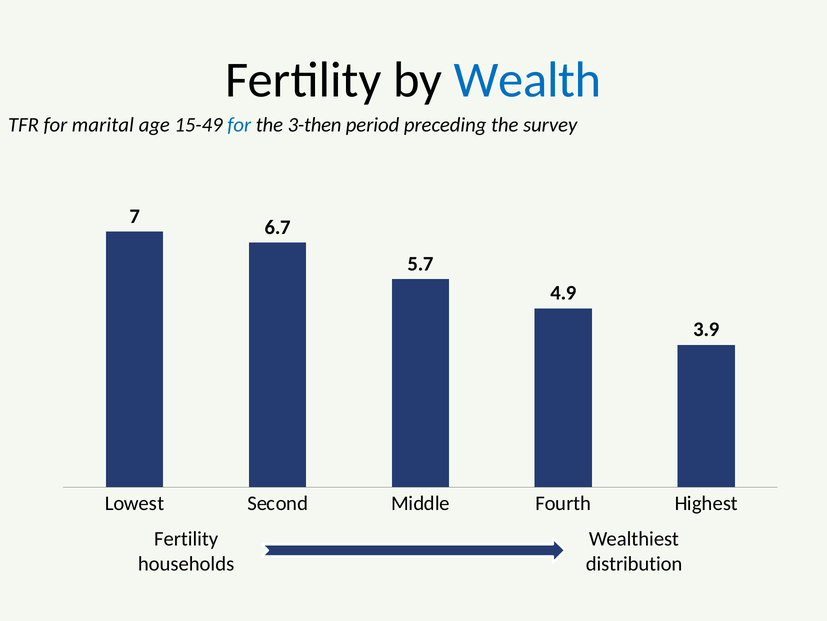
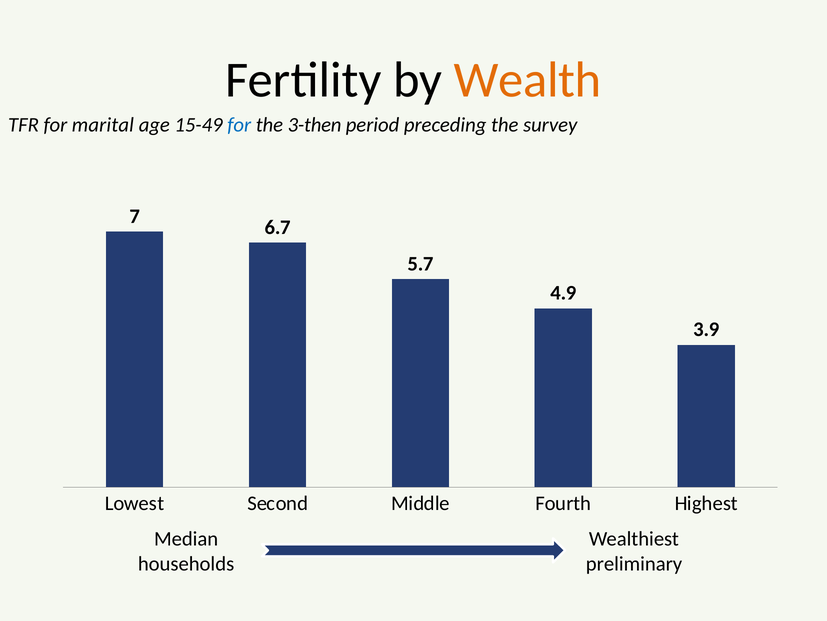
Wealth colour: blue -> orange (528, 80)
Fertility: Fertility -> Median (186, 538)
distribution: distribution -> preliminary (634, 563)
